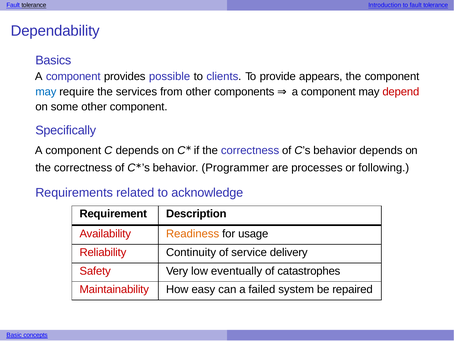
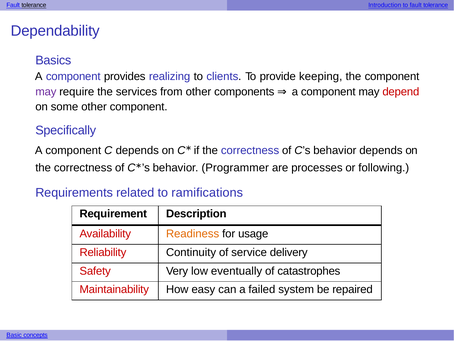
possible: possible -> realizing (170, 76)
appears: appears -> keeping (321, 76)
may colour: blue -> purple (46, 92)
acknowledge: acknowledge -> ramifications (207, 193)
